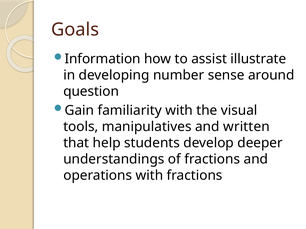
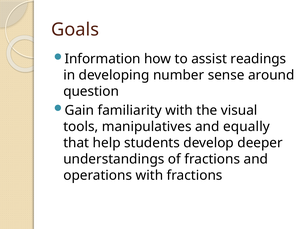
illustrate: illustrate -> readings (258, 59)
written: written -> equally (246, 127)
